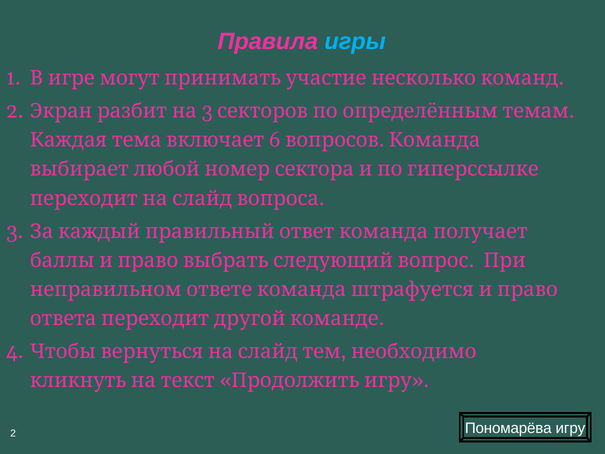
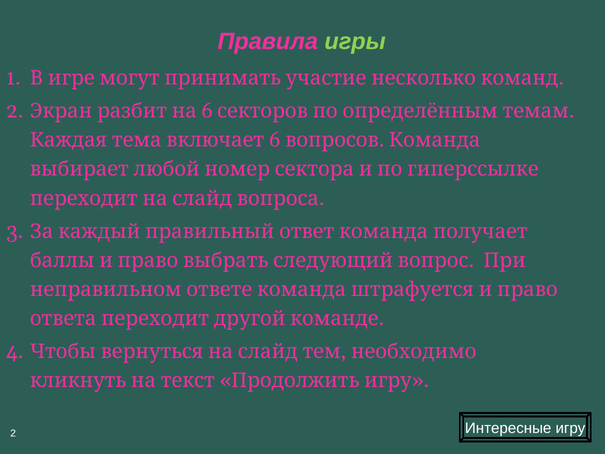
игры colour: light blue -> light green (355, 41)
2 3: 3 -> 6 (207, 111)
Пономарёва: Пономарёва -> Интересные (508, 428)
